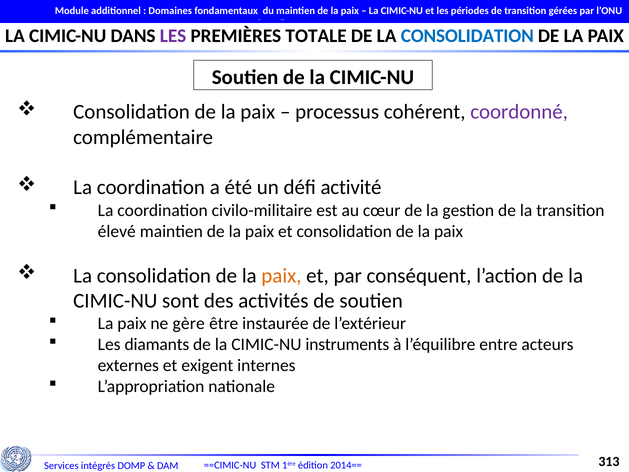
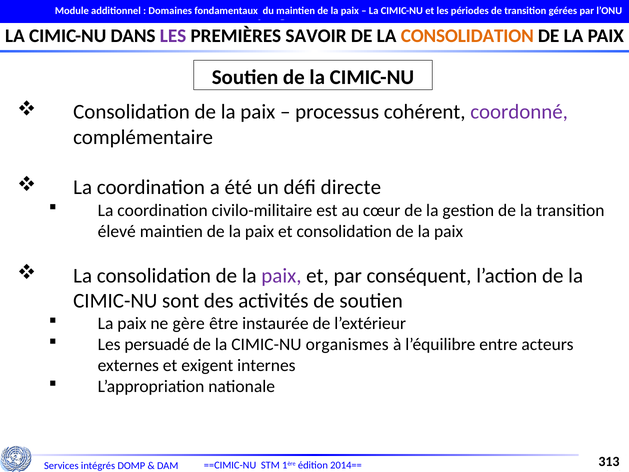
TOTALE: TOTALE -> SAVOIR (316, 36)
CONSOLIDATION colour: blue -> orange (467, 36)
activité: activité -> directe (351, 187)
paix colour: orange -> purple (281, 276)
diamants: diamants -> persuadé (157, 345)
instruments: instruments -> organismes (347, 345)
